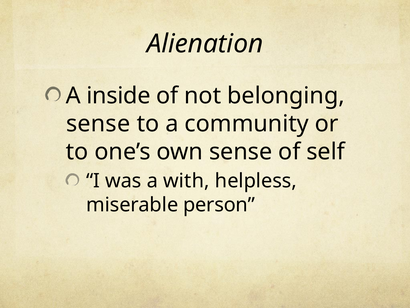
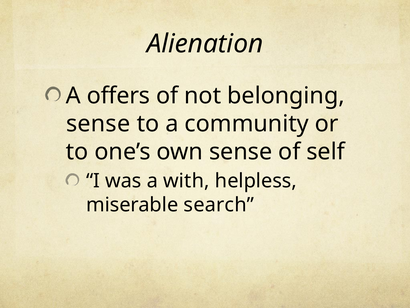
inside: inside -> offers (118, 95)
person: person -> search (219, 205)
